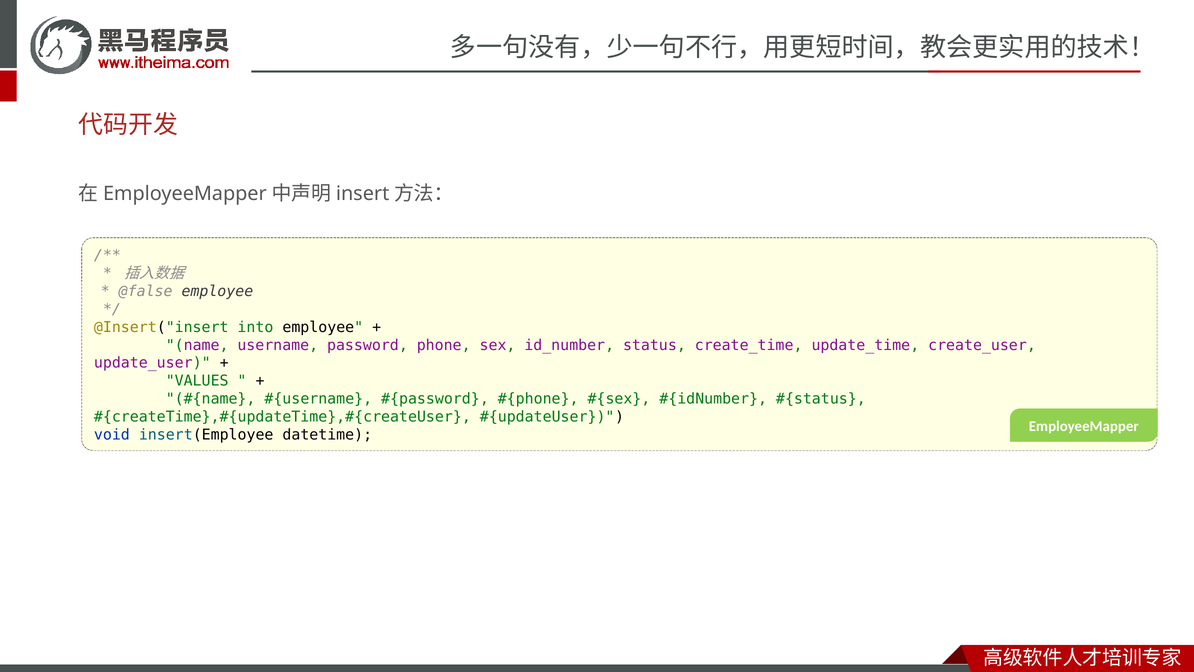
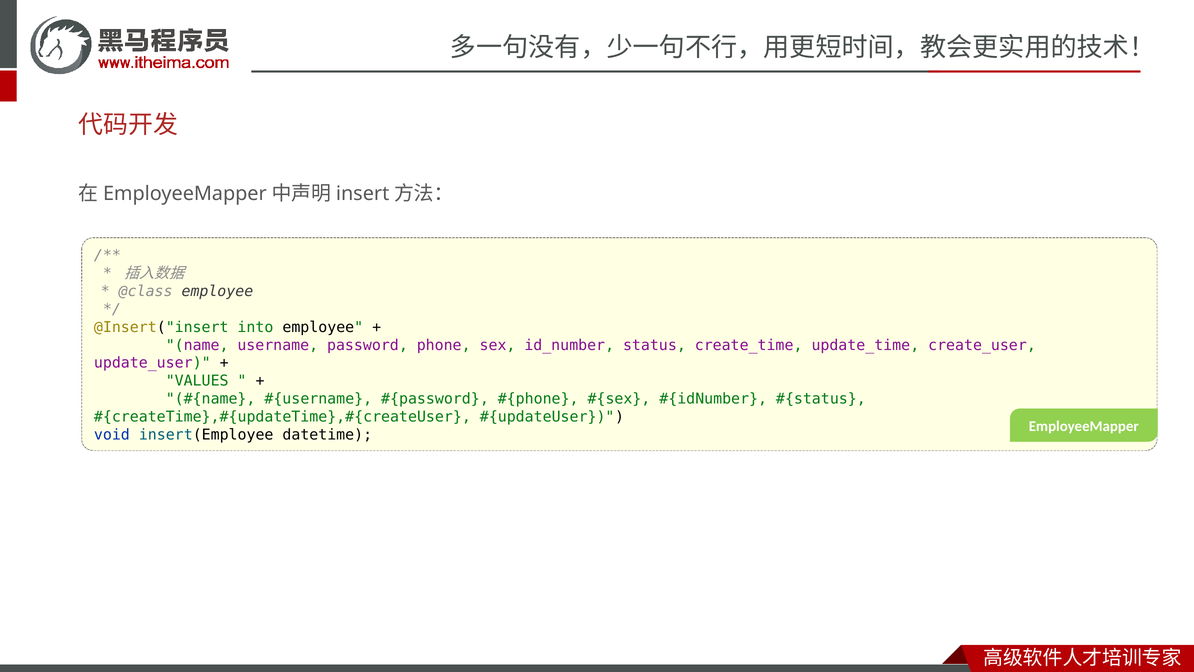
@false: @false -> @class (146, 291)
